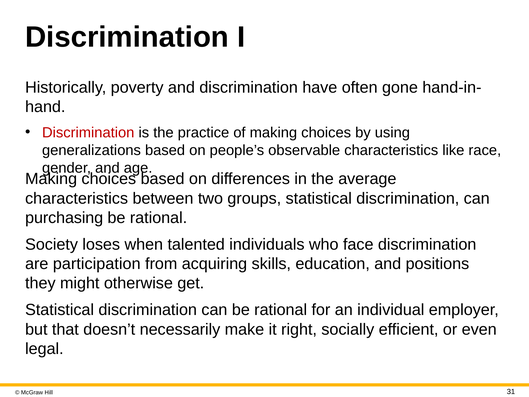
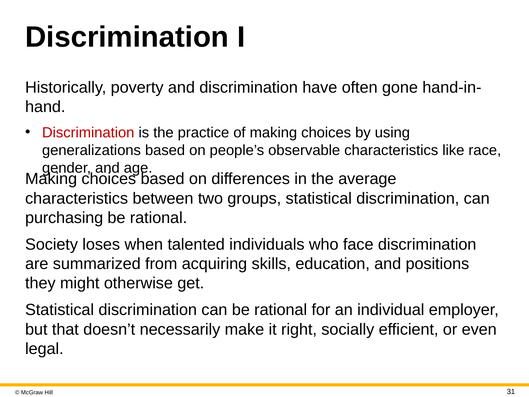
participation: participation -> summarized (97, 264)
